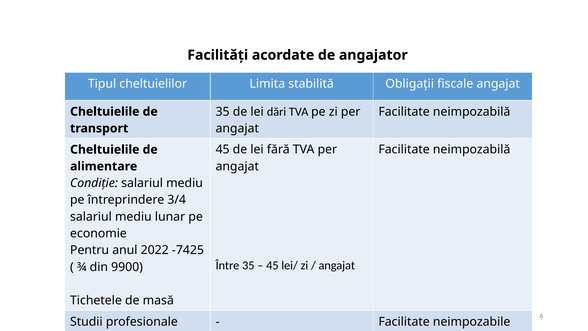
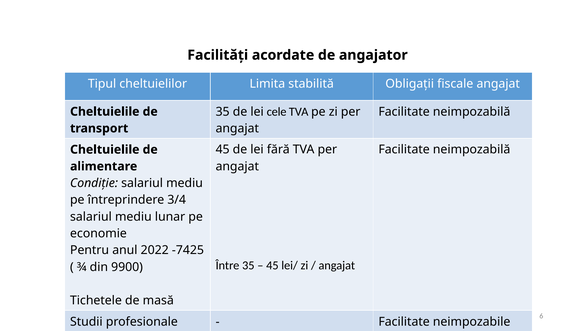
dări: dări -> cele (277, 112)
